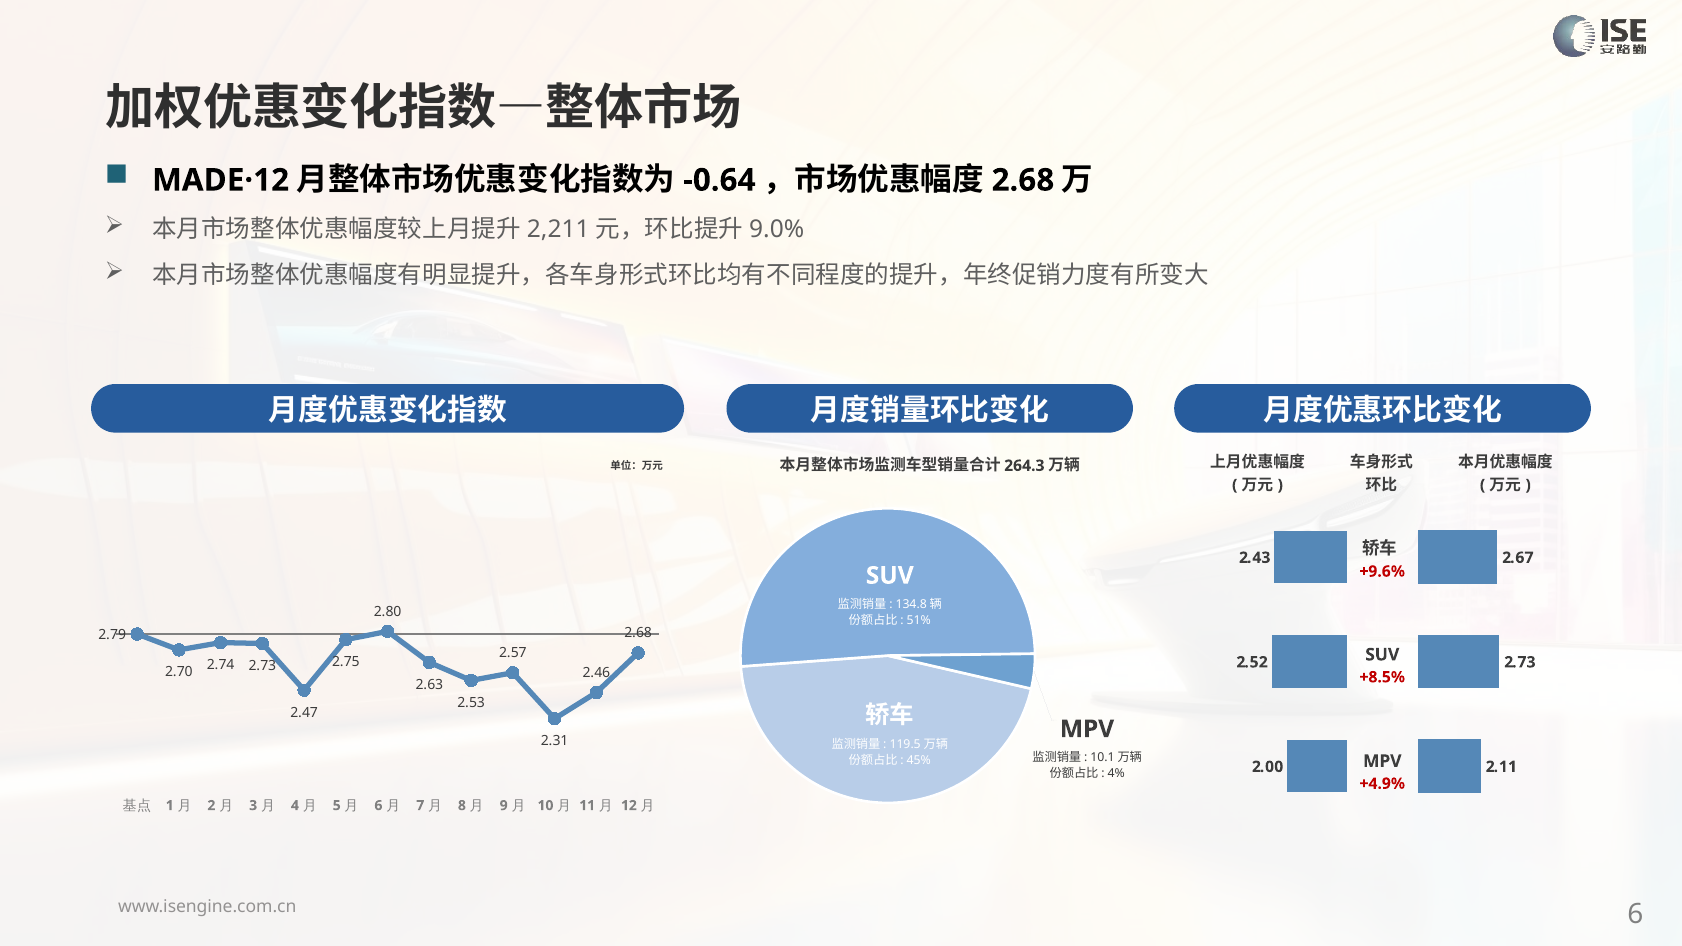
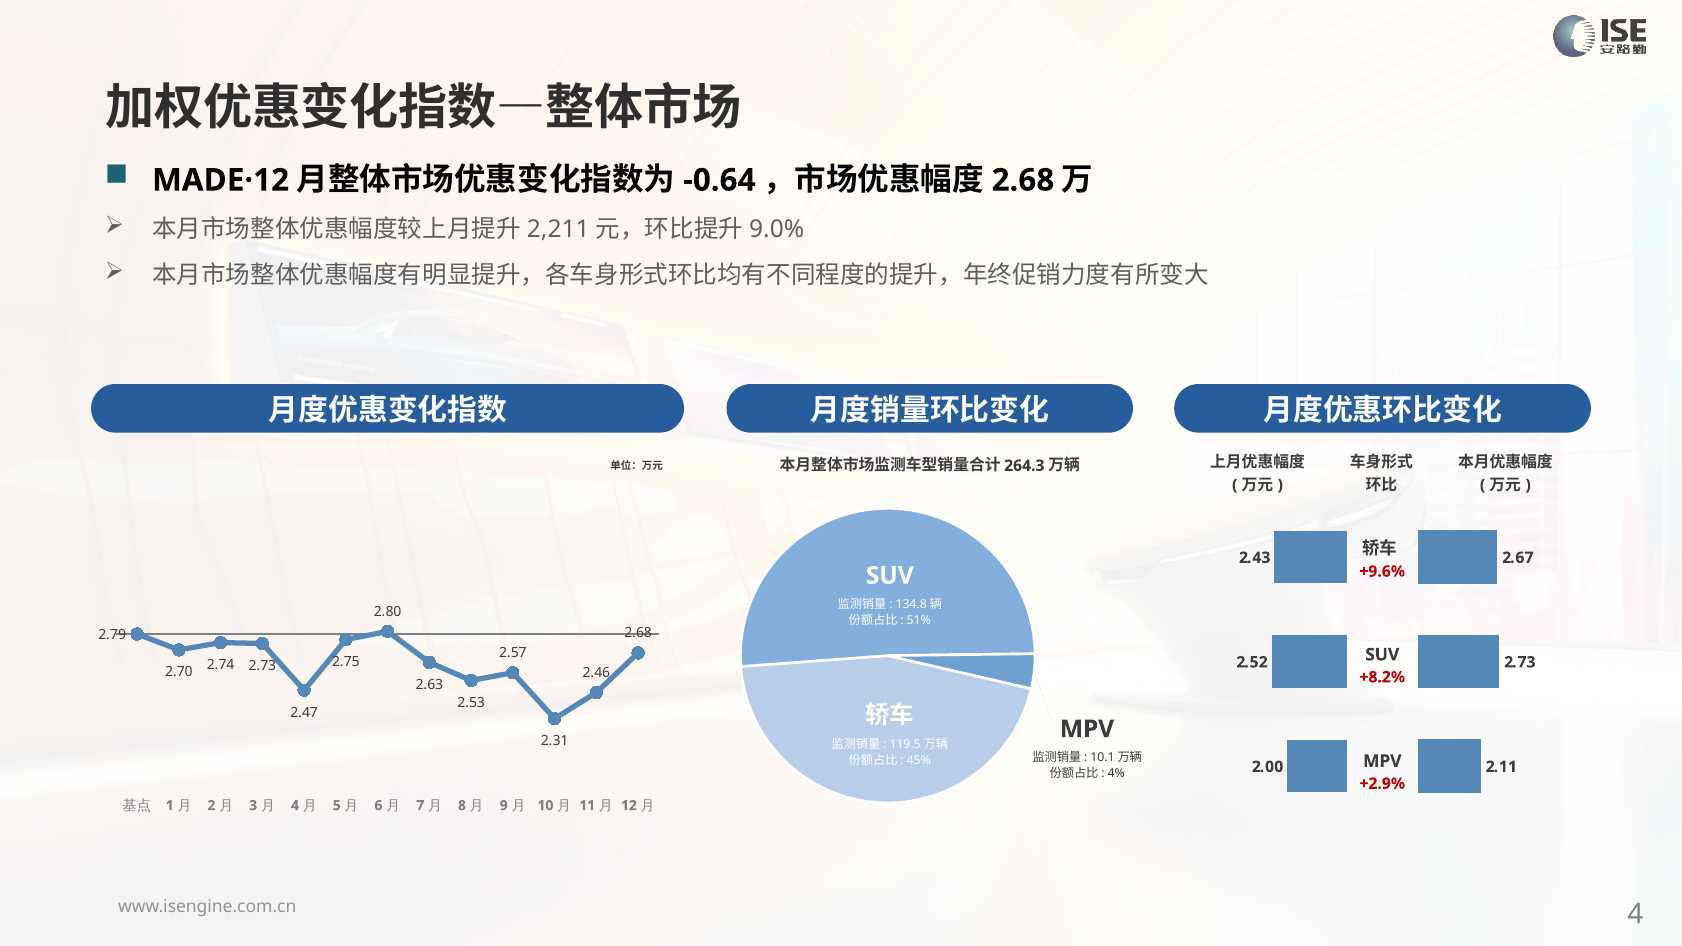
+8.5%: +8.5% -> +8.2% (1382, 677)
+4.9%: +4.9% -> +2.9% (1382, 784)
6: 6 -> 4 (1635, 914)
